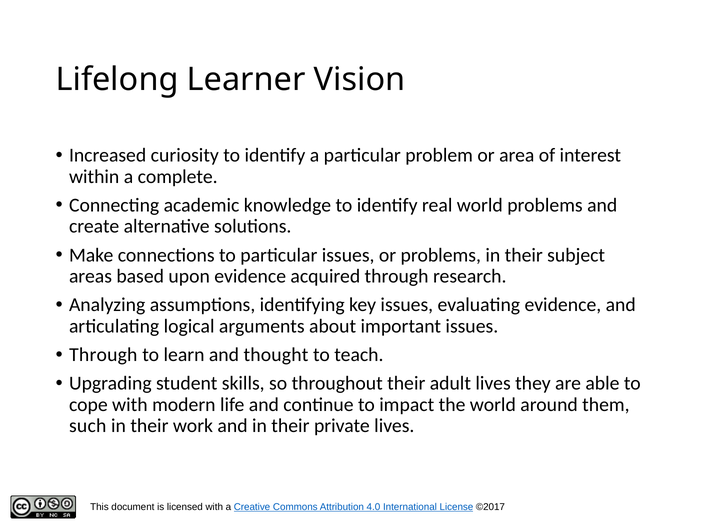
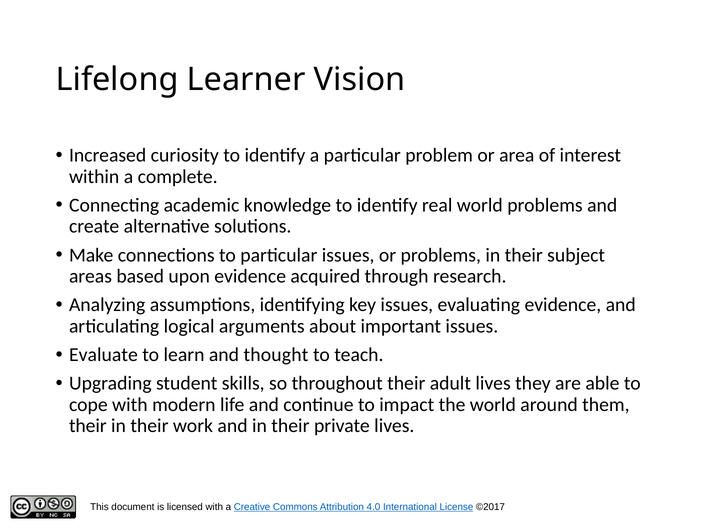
Through: Through -> Evaluate (103, 355)
such: such -> their (88, 426)
